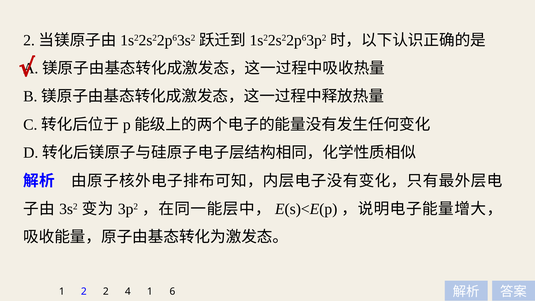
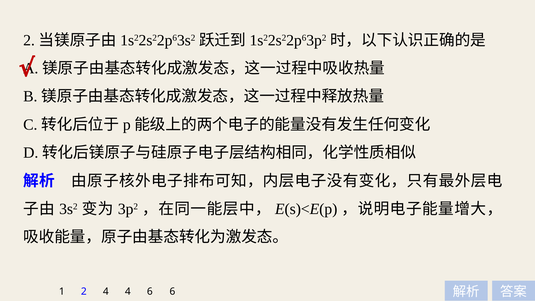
2 2: 2 -> 4 (106, 292)
4 1: 1 -> 6 (150, 292)
